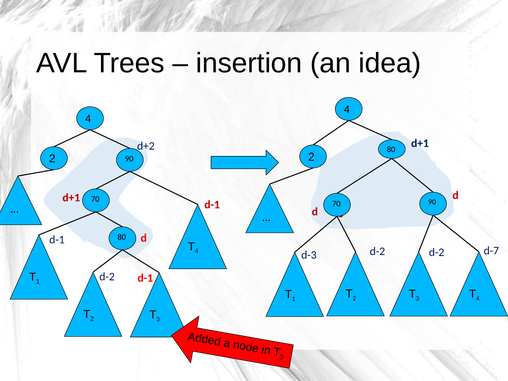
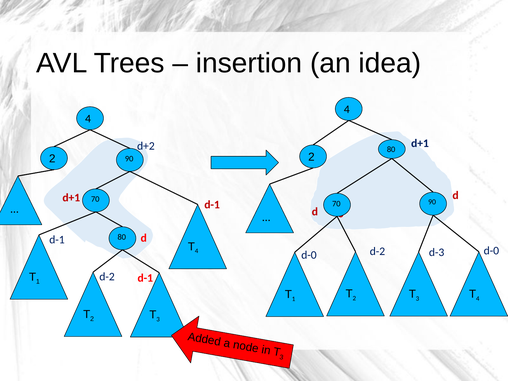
d-7: d-7 -> d-0 (491, 251)
d-2: d-2 -> d-3 (437, 252)
d-3: d-3 -> d-0 (309, 255)
